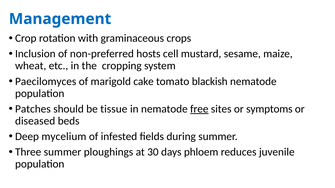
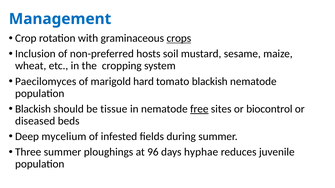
crops underline: none -> present (179, 38)
cell: cell -> soil (171, 54)
cake: cake -> hard (144, 82)
Patches: Patches -> Blackish (33, 109)
symptoms: symptoms -> biocontrol (269, 109)
30: 30 -> 96 (153, 152)
phloem: phloem -> hyphae (201, 152)
